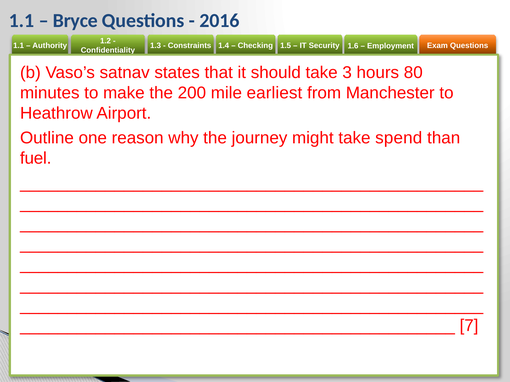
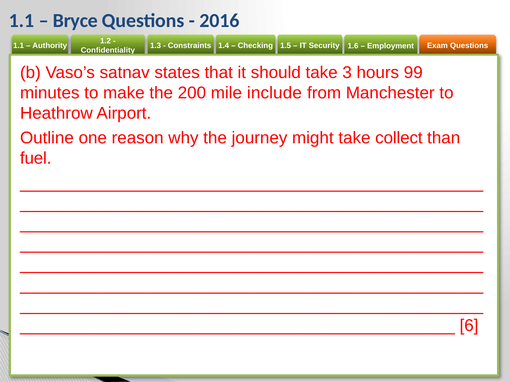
80: 80 -> 99 (413, 73)
earliest: earliest -> include (274, 93)
spend: spend -> collect (399, 138)
7: 7 -> 6 (469, 326)
